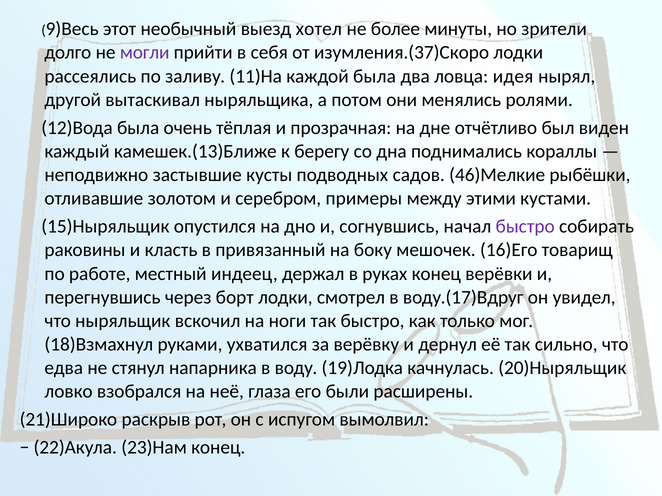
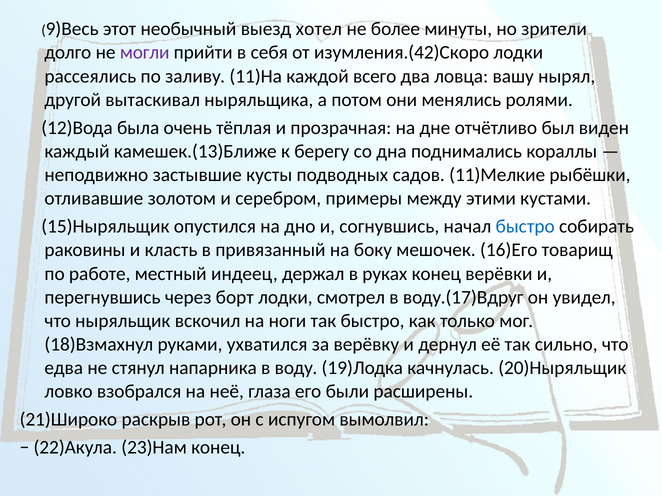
изумления.(37)Скоро: изумления.(37)Скоро -> изумления.(42)Скоро (402, 53)
каждой была: была -> всего (375, 76)
идея: идея -> вашу (513, 76)
46)Мелкие: 46)Мелкие -> 11)Мелкие (497, 175)
быстро colour: purple -> blue (525, 227)
